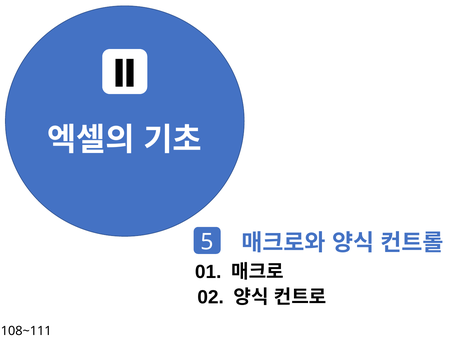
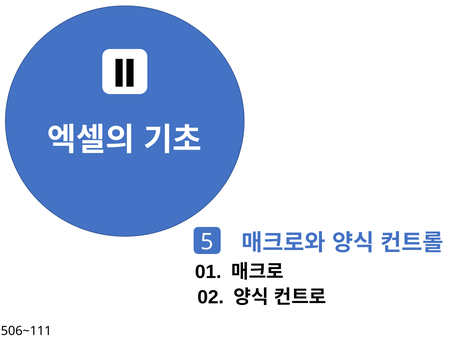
108~111: 108~111 -> 506~111 (26, 331)
